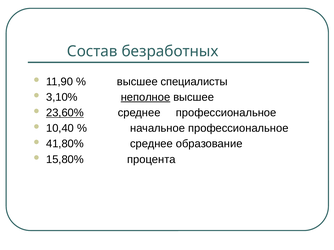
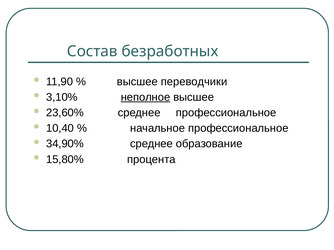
специалисты: специалисты -> переводчики (194, 82)
23,60% underline: present -> none (65, 113)
41,80%: 41,80% -> 34,90% (65, 144)
